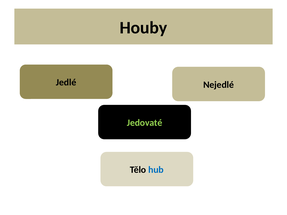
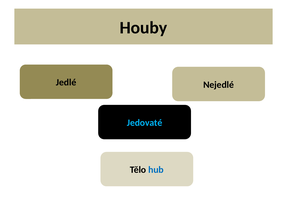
Jedovaté colour: light green -> light blue (145, 123)
